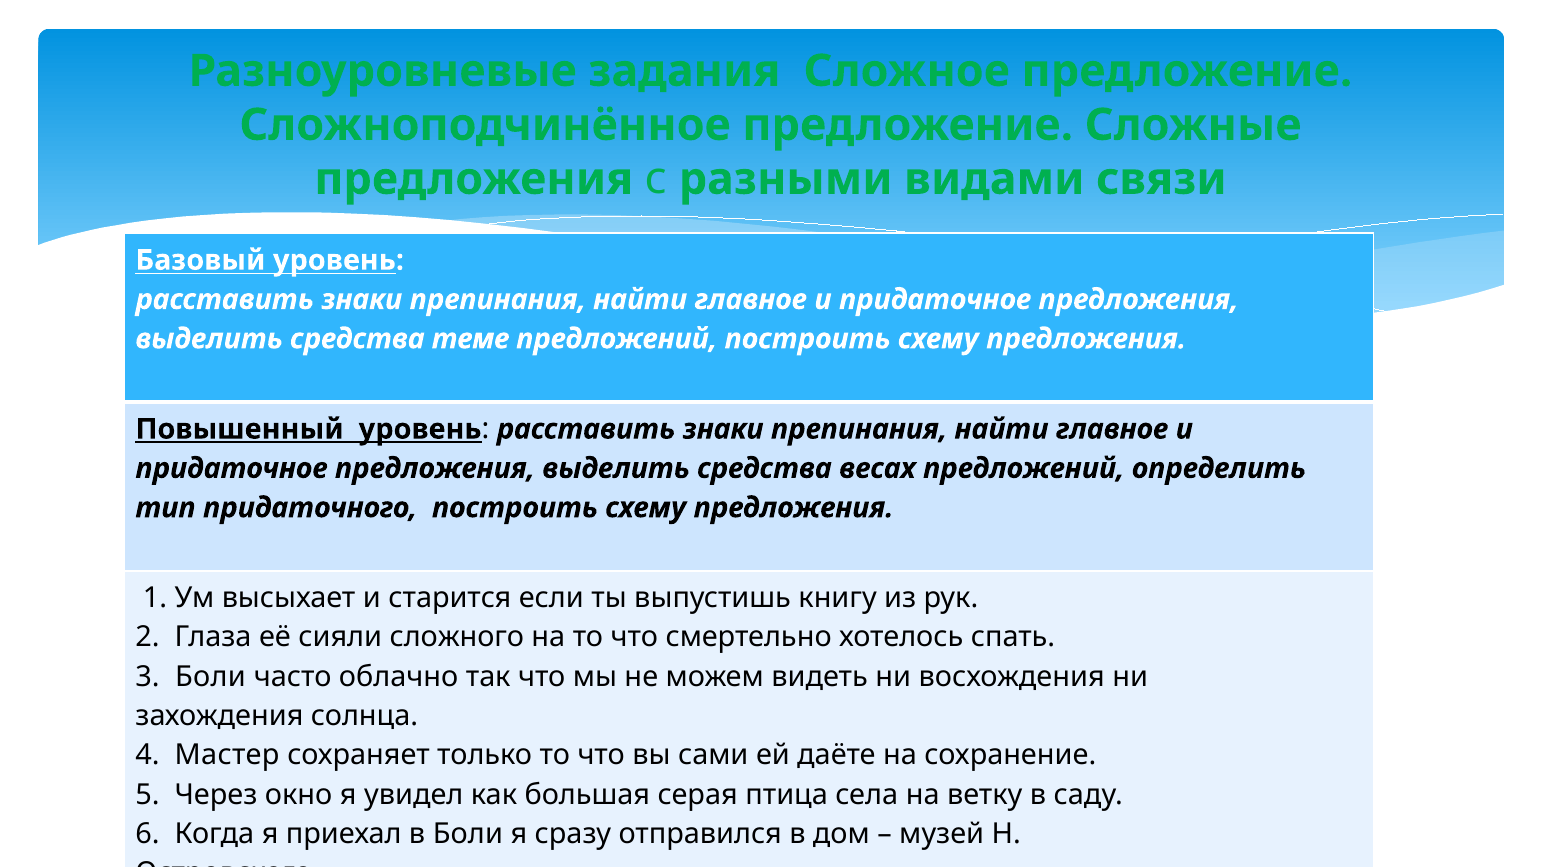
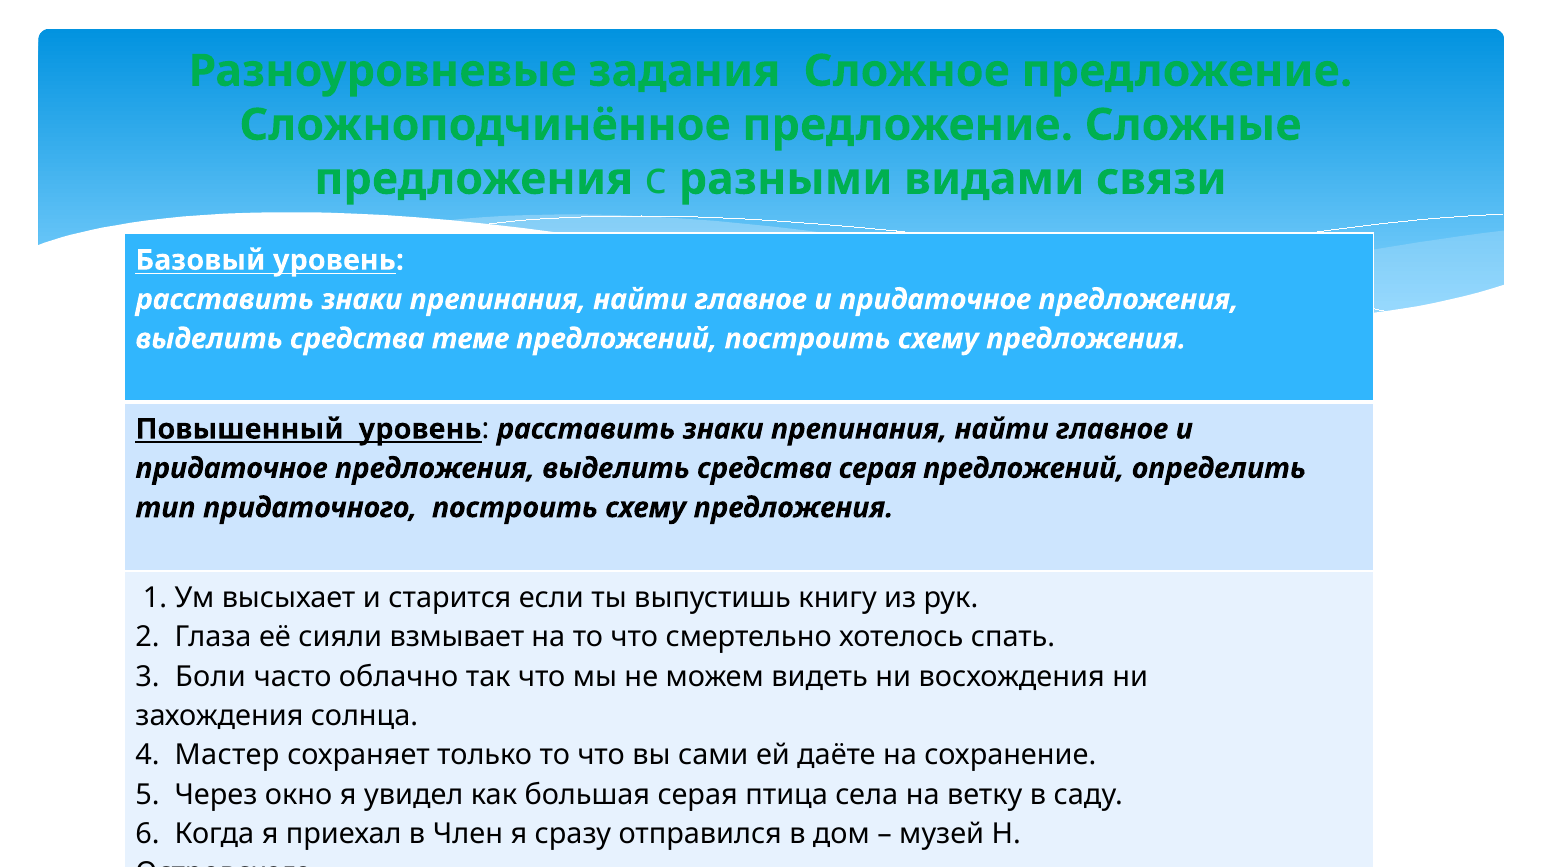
средства весах: весах -> серая (878, 468)
сложного: сложного -> взмывает (457, 637)
в Боли: Боли -> Член (468, 834)
